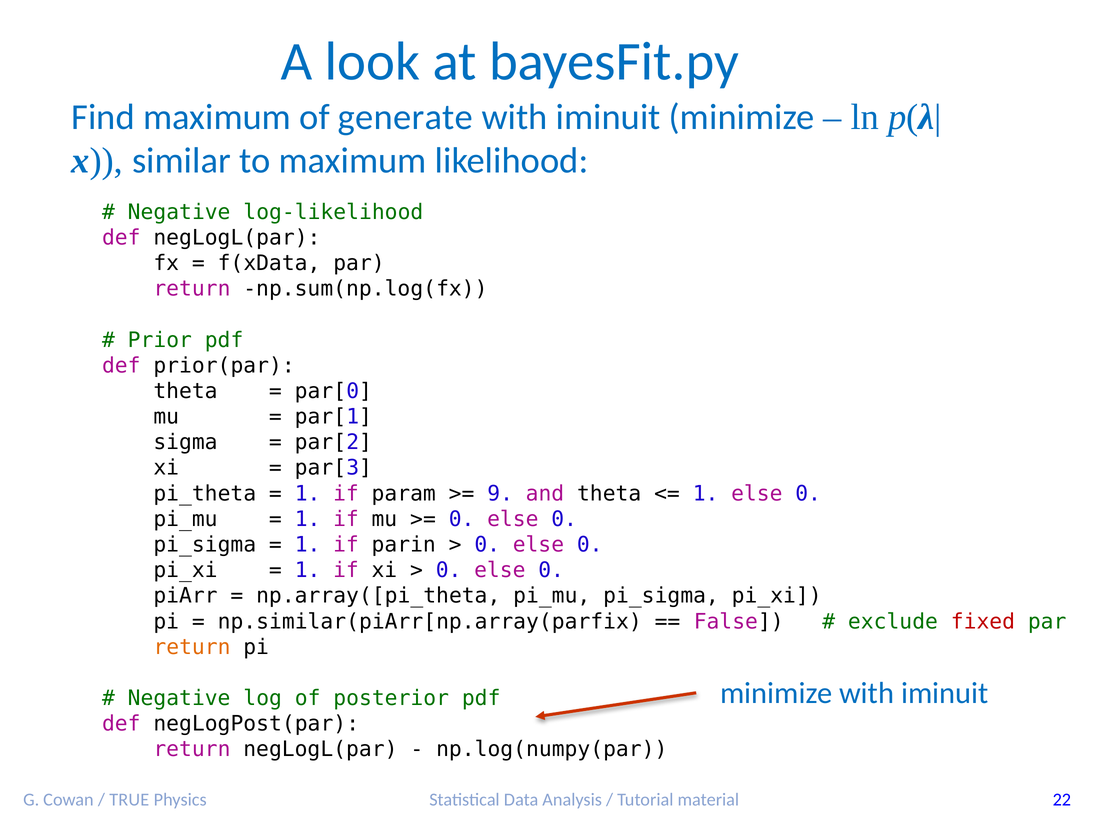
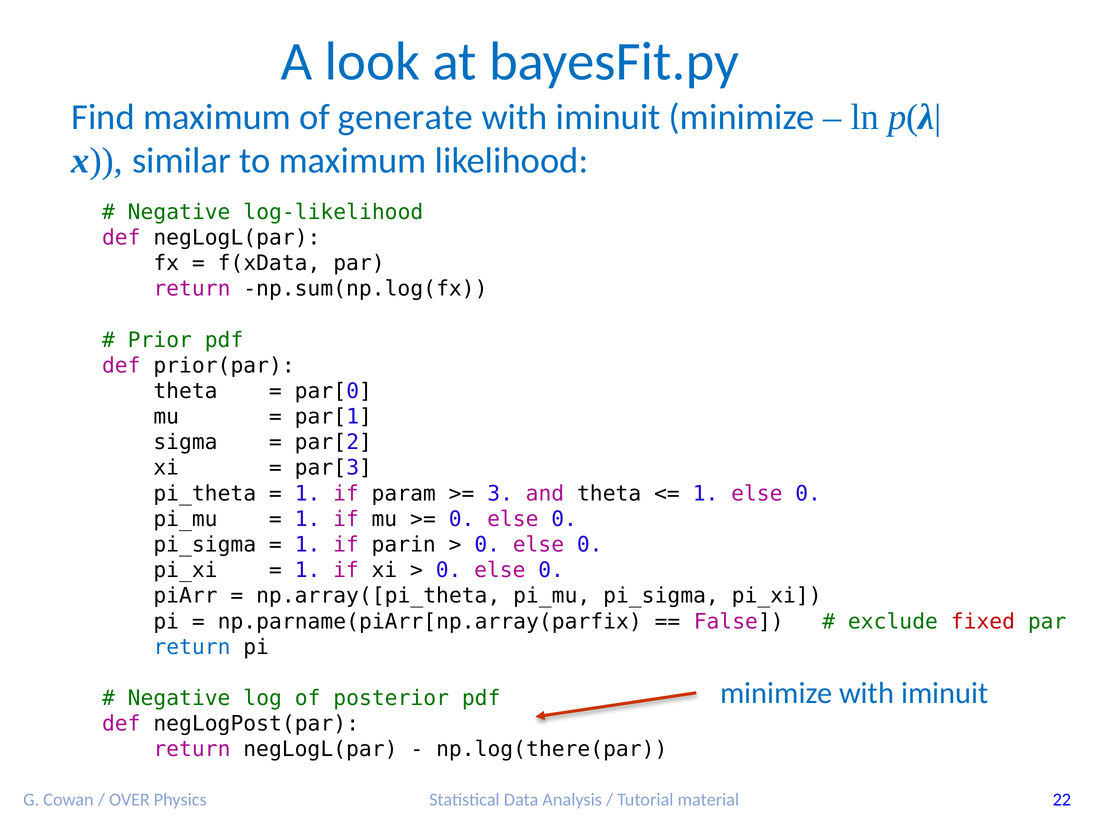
9: 9 -> 3 (500, 494)
np.similar(piArr[np.array(parfix: np.similar(piArr[np.array(parfix -> np.parname(piArr[np.array(parfix (430, 621)
return colour: orange -> blue (192, 647)
np.log(numpy(par: np.log(numpy(par -> np.log(there(par (552, 749)
TRUE: TRUE -> OVER (129, 800)
